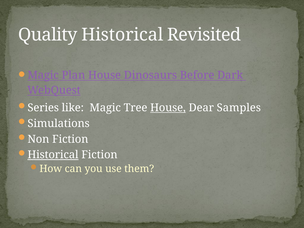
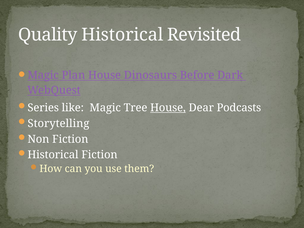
Samples: Samples -> Podcasts (239, 108)
Simulations: Simulations -> Storytelling (59, 123)
Historical underline: present -> none (53, 155)
